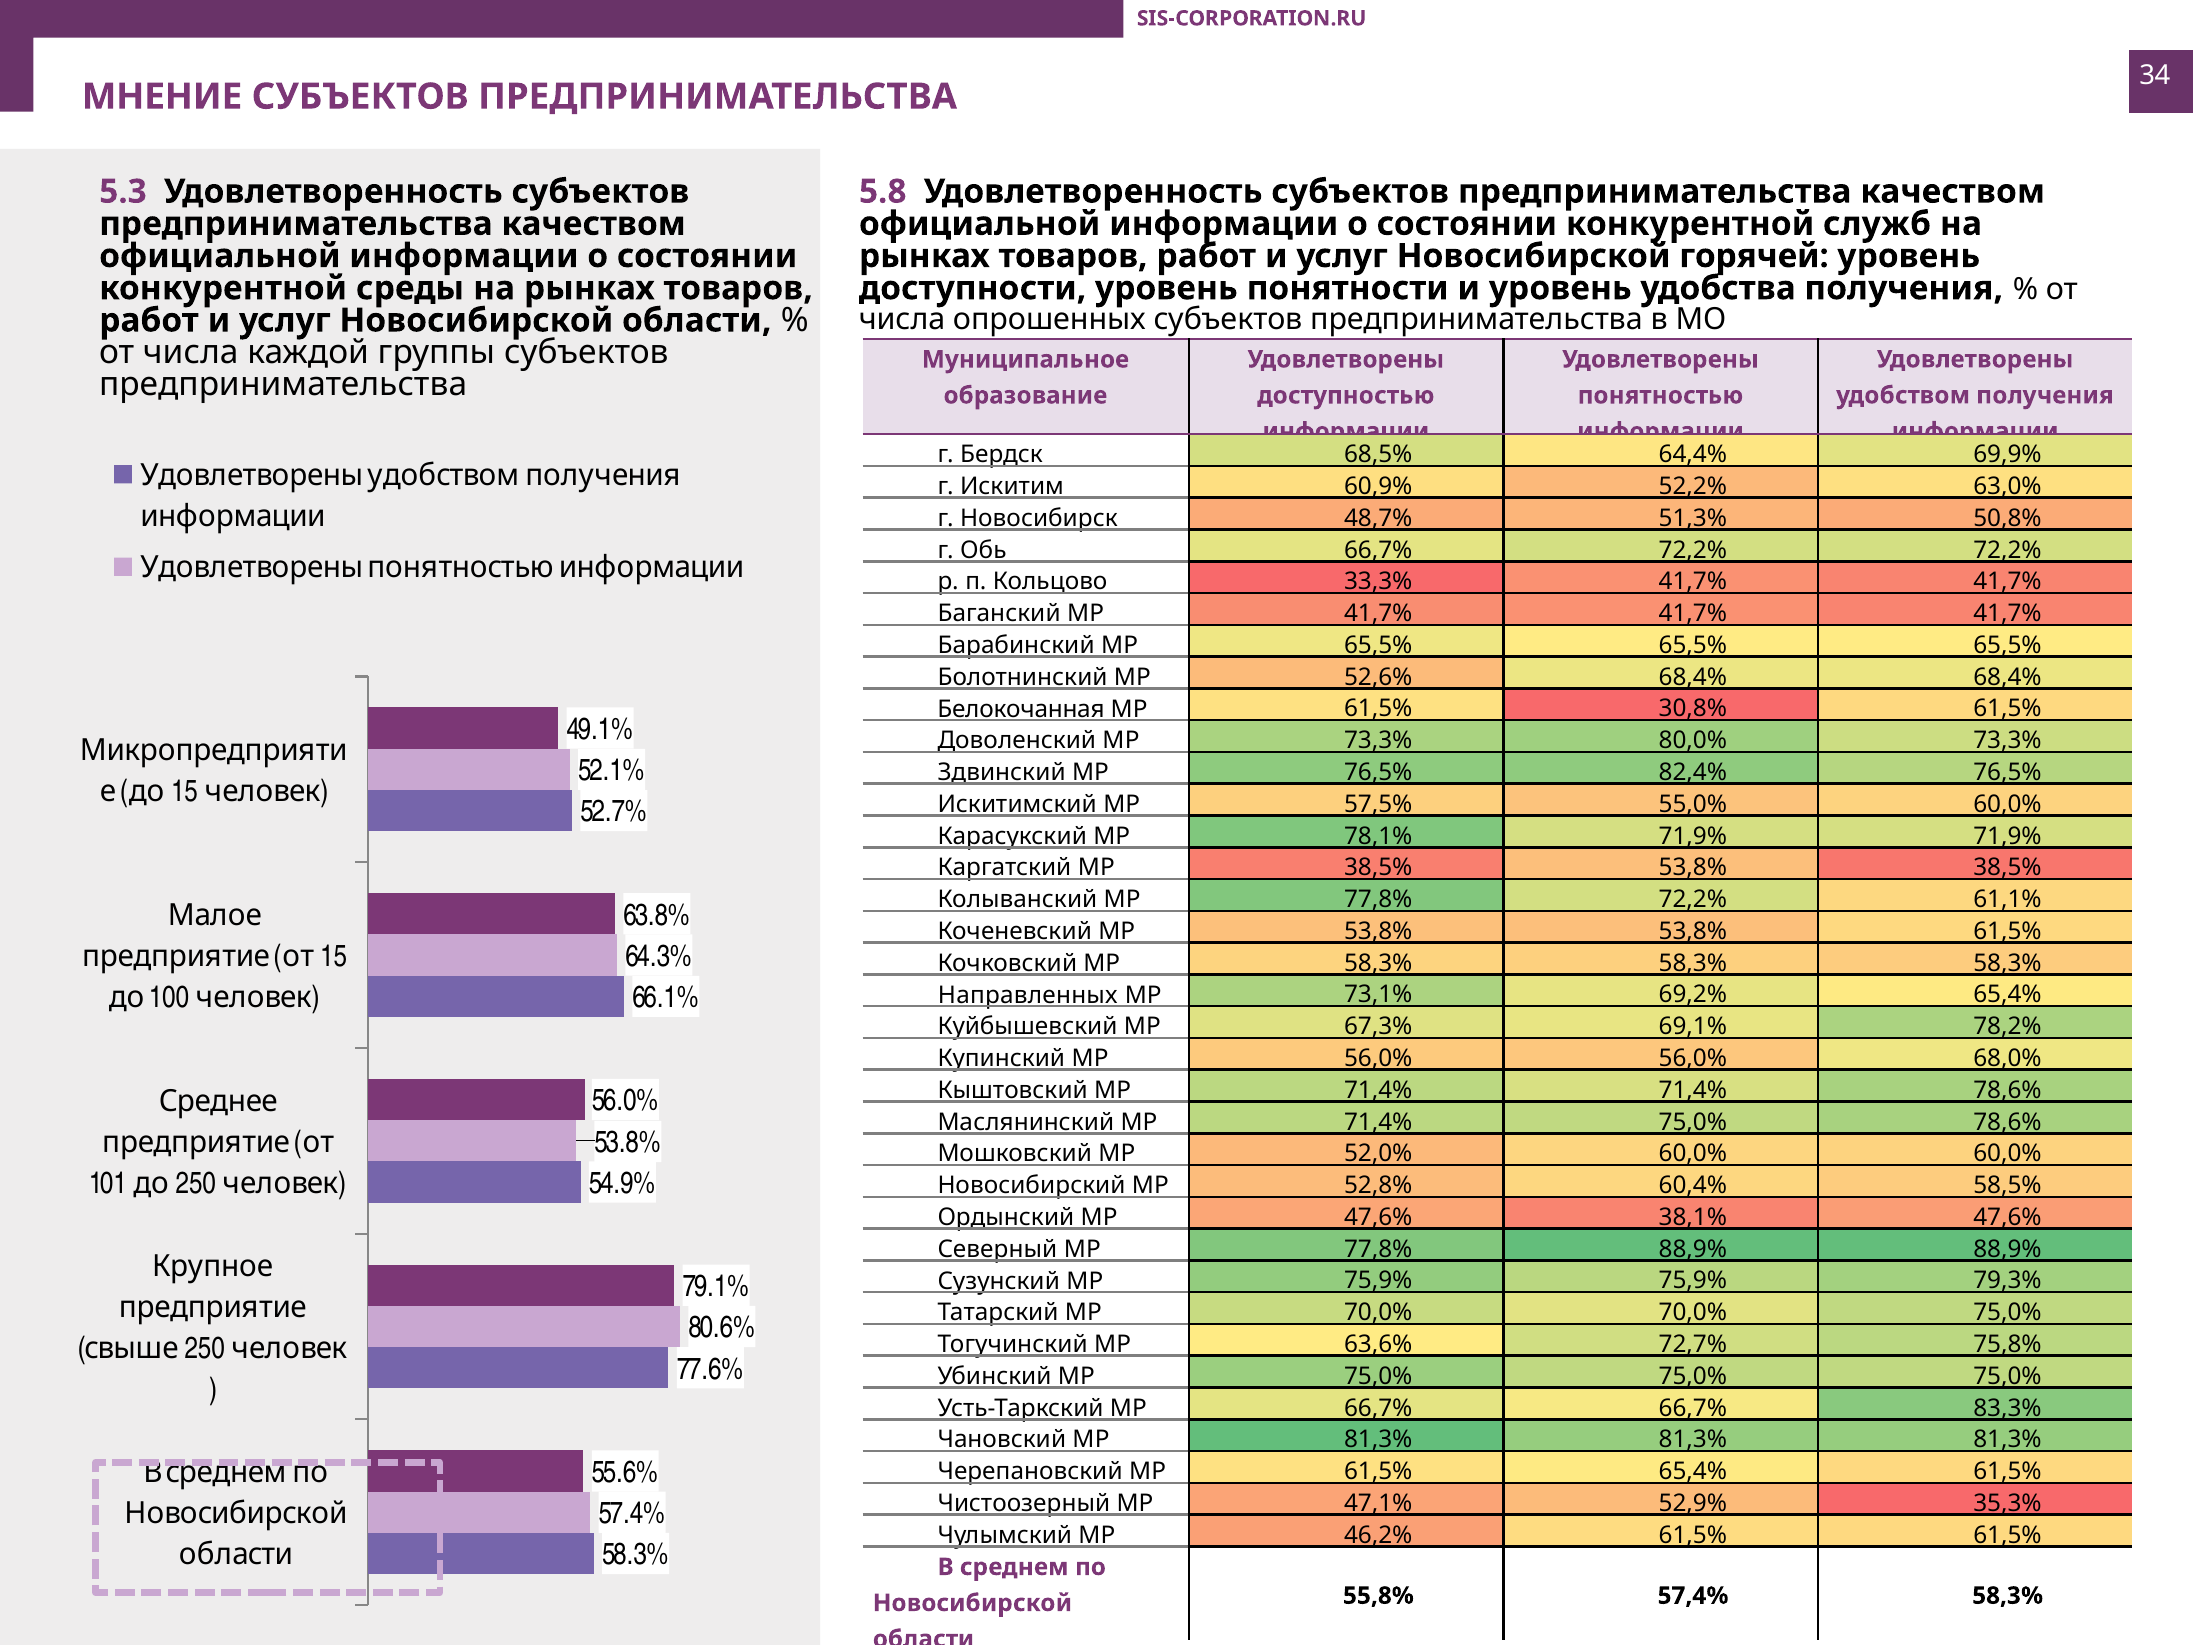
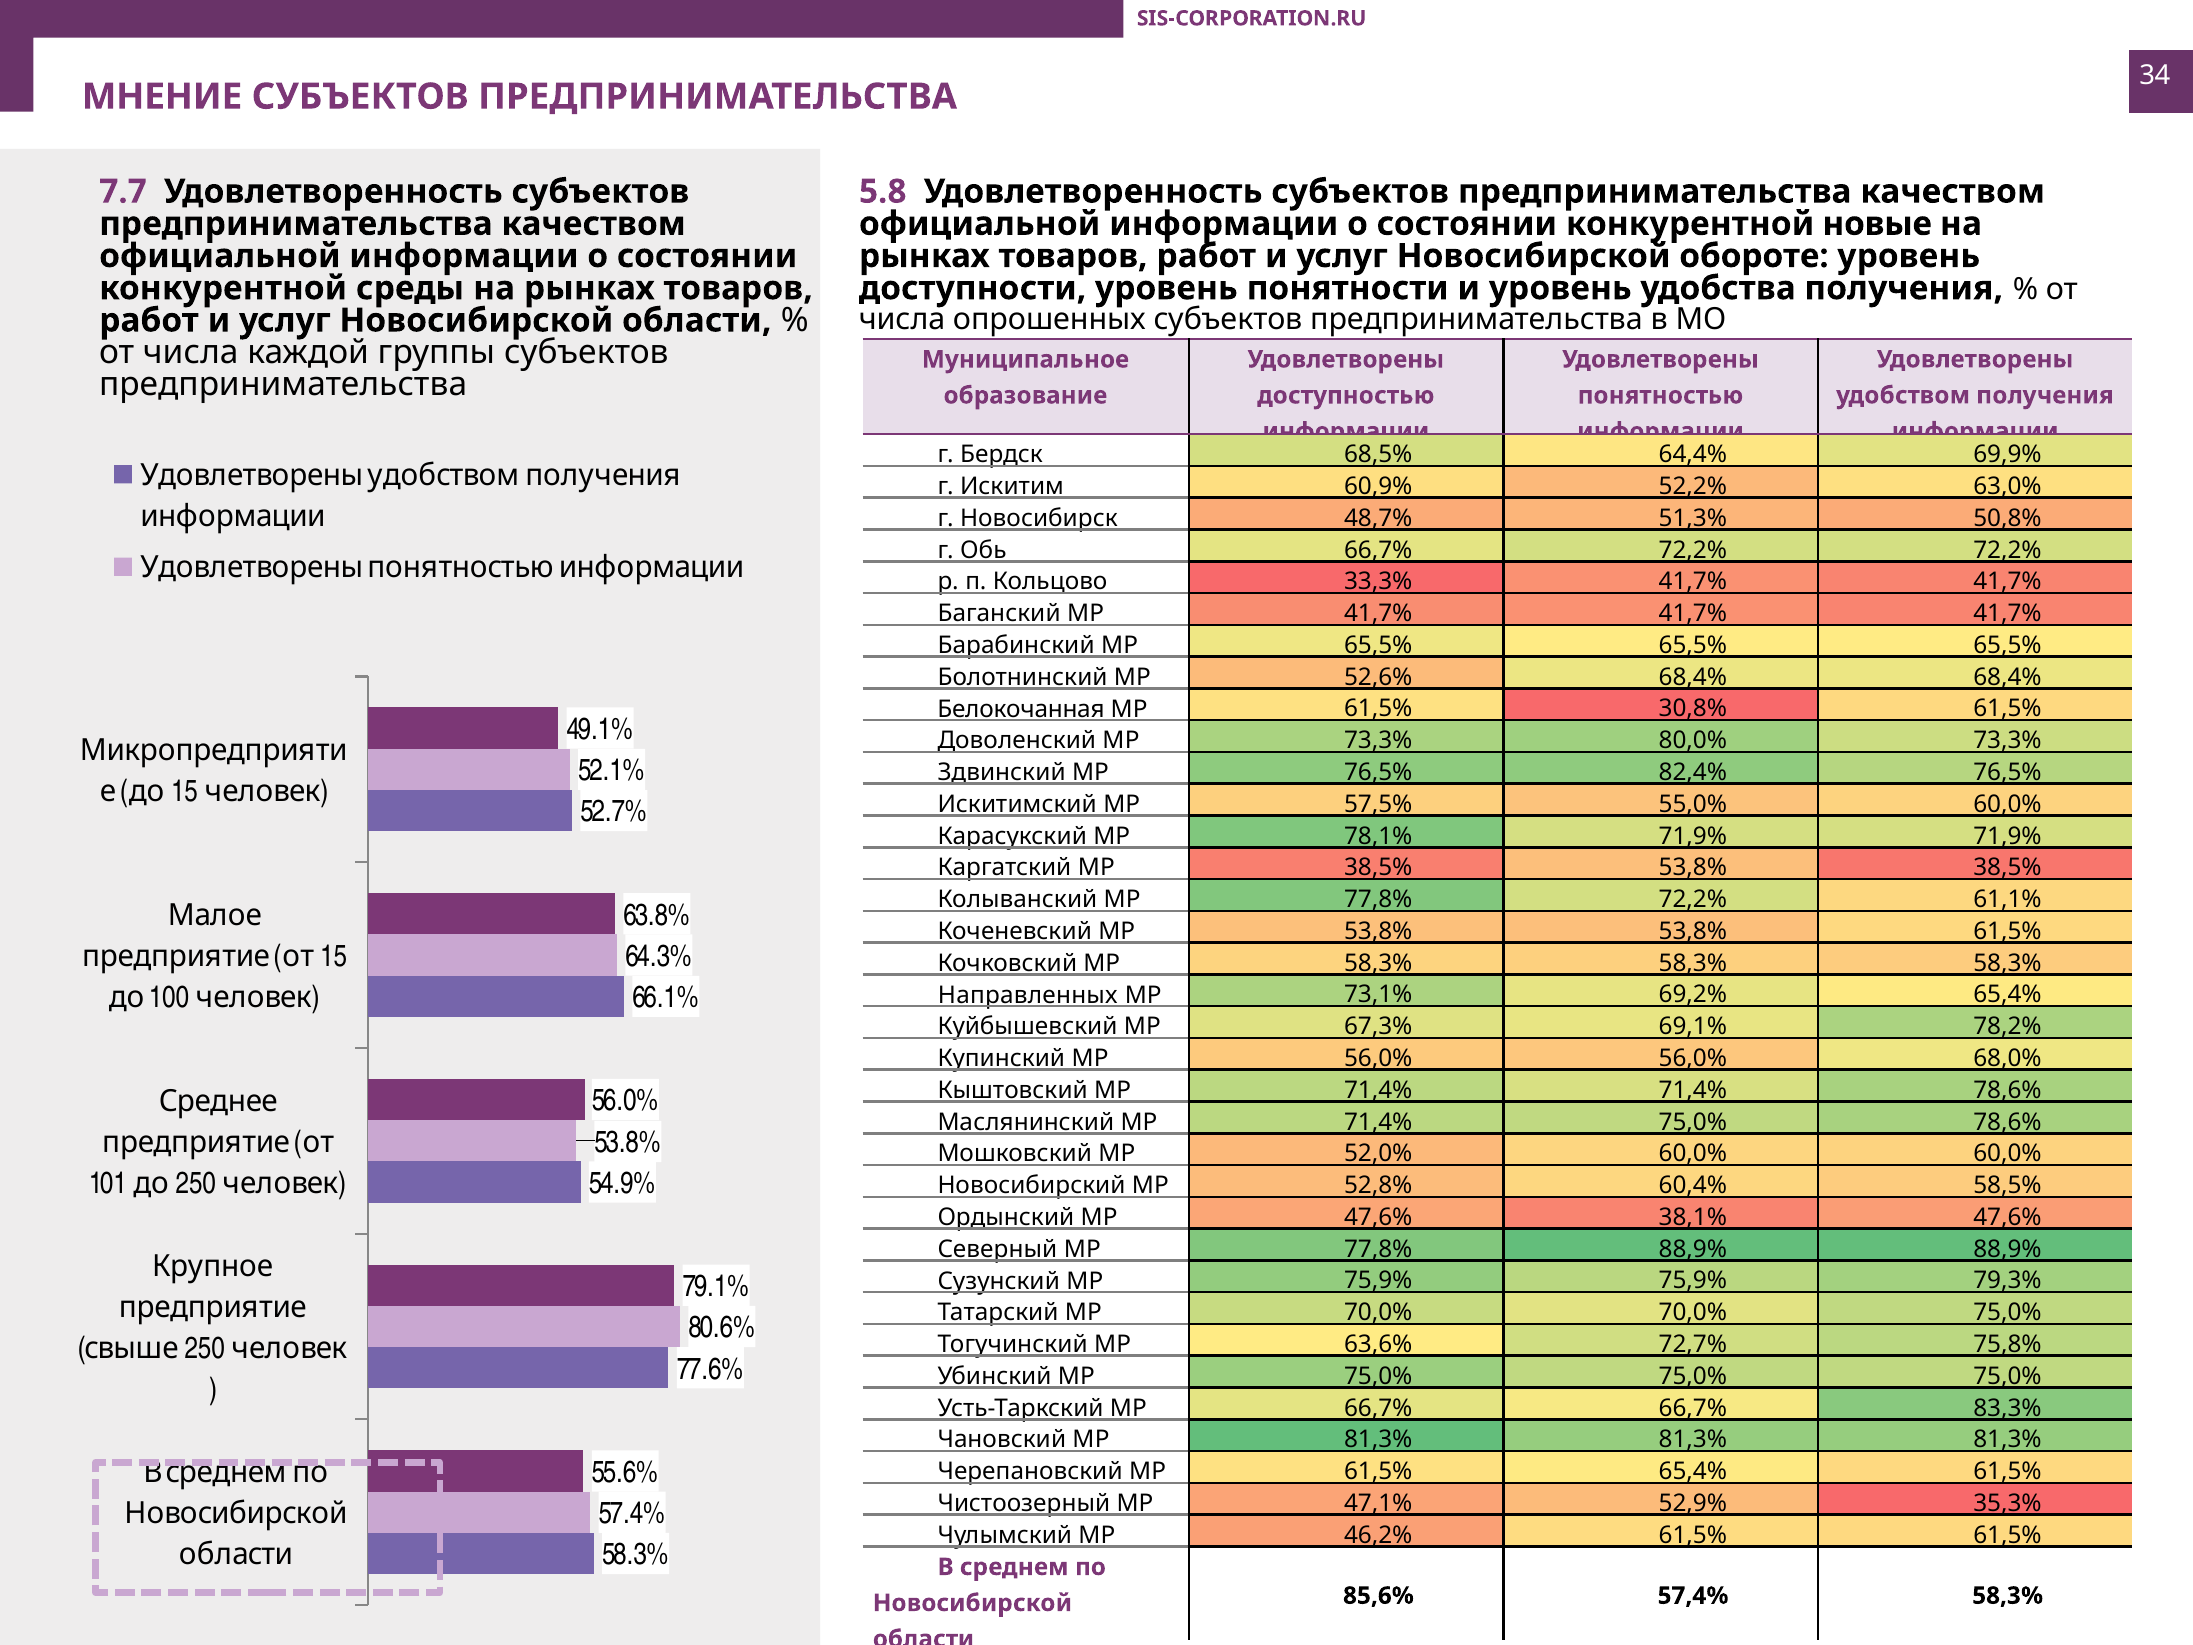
5.3: 5.3 -> 7.7 (123, 192)
служб: служб -> новые (1877, 224)
горячей: горячей -> обороте (1754, 256)
55,8%: 55,8% -> 85,6% (1378, 1596)
